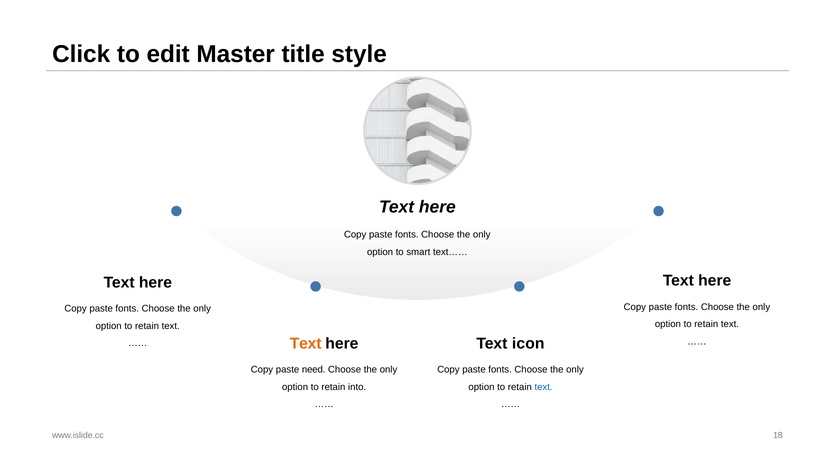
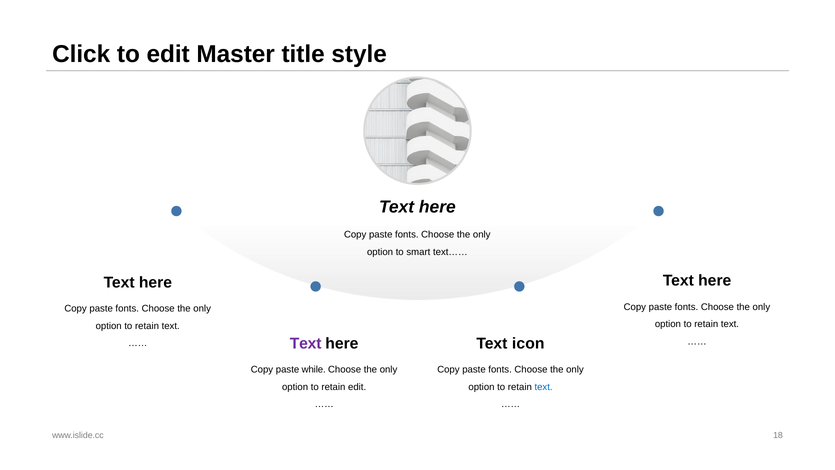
Text colour: orange -> purple (306, 343)
need: need -> while (314, 369)
retain into: into -> edit (357, 387)
